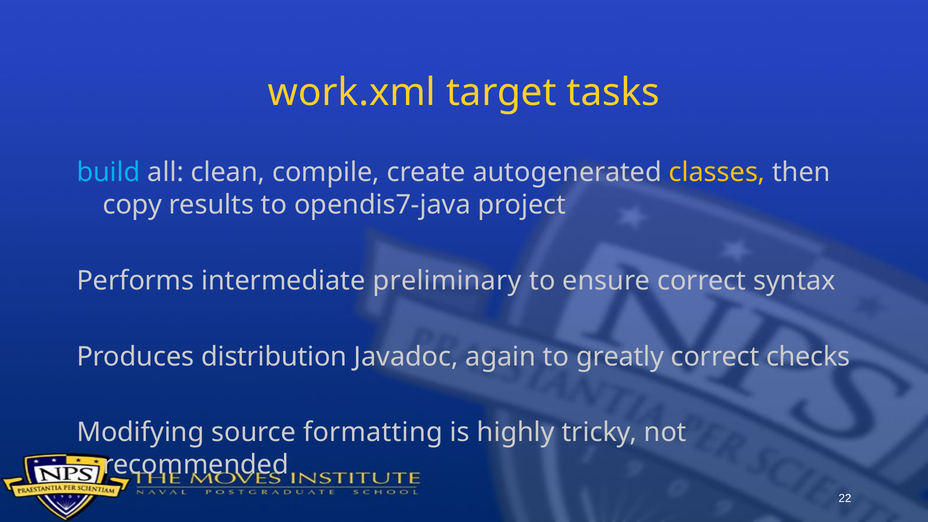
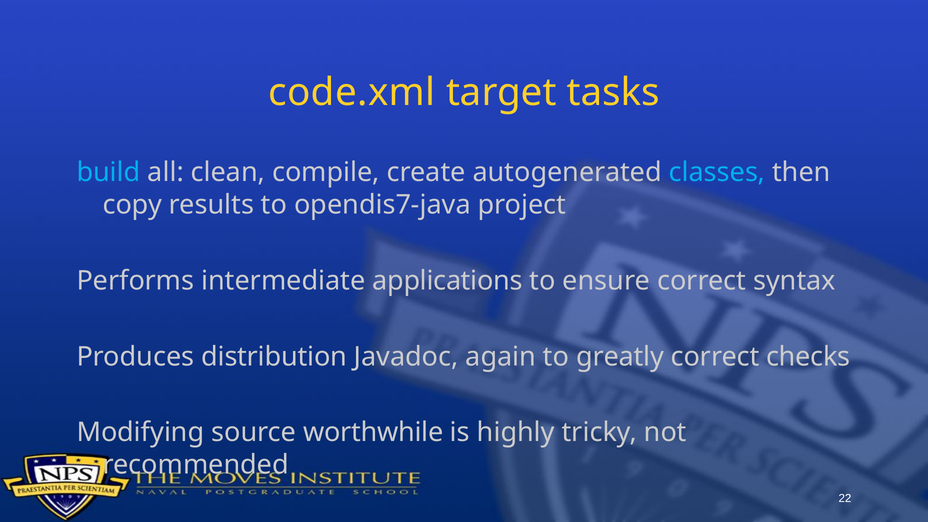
work.xml: work.xml -> code.xml (352, 93)
classes colour: yellow -> light blue (717, 172)
preliminary: preliminary -> applications (447, 281)
formatting: formatting -> worthwhile (373, 432)
